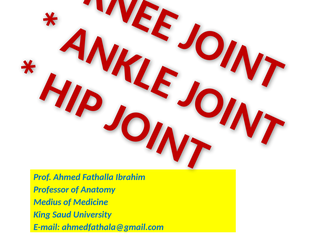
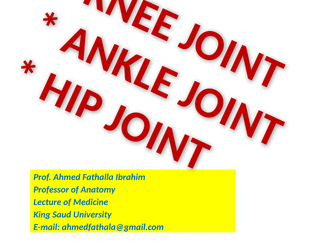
Medius: Medius -> Lecture (47, 203)
